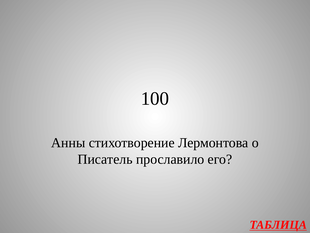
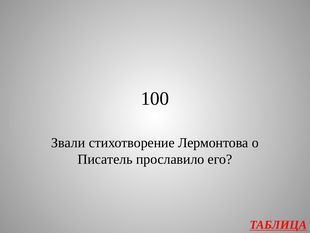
Анны: Анны -> Звали (68, 143)
